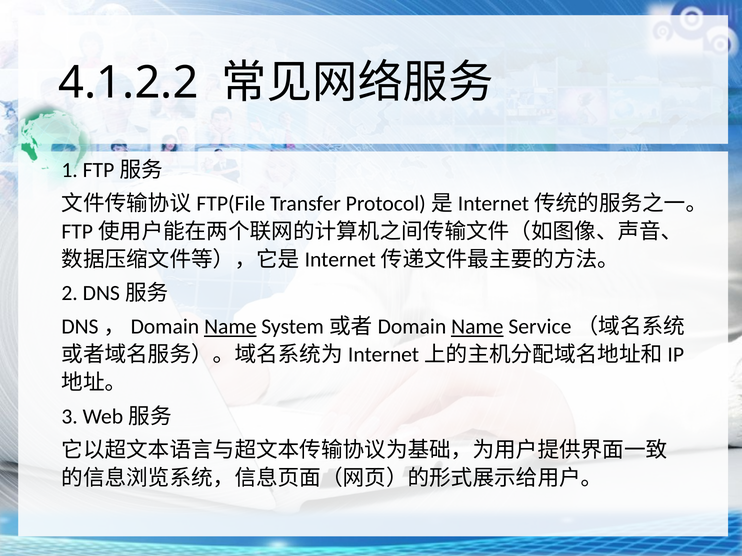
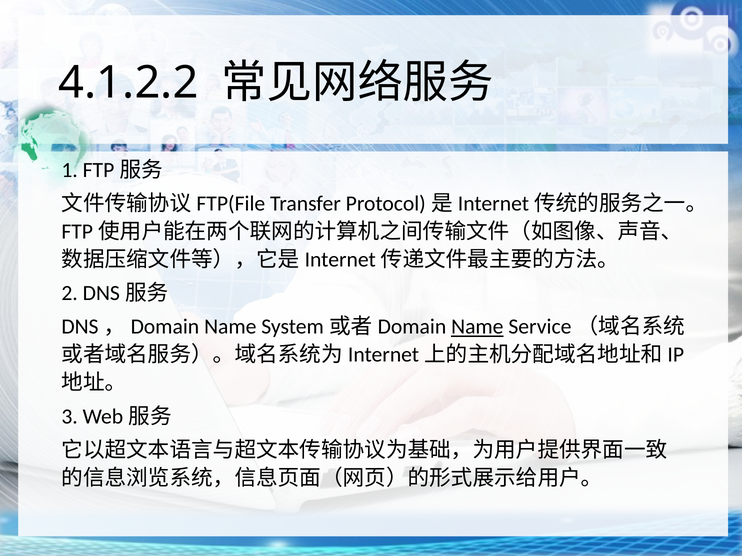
Name underline: present -> none (230, 327)
